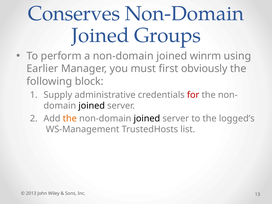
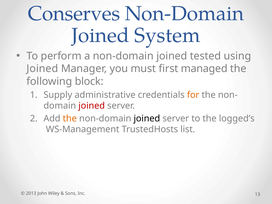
Groups: Groups -> System (167, 35)
winrm: winrm -> tested (205, 56)
Earlier: Earlier -> Joined (42, 69)
obviously: obviously -> managed (204, 69)
for colour: red -> orange (193, 95)
joined colour: black -> red (92, 106)
